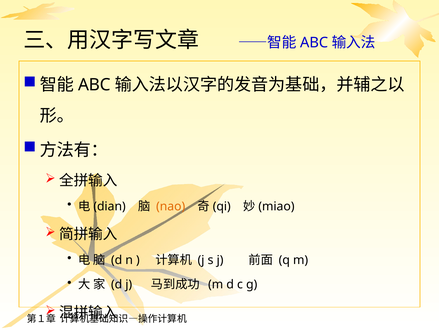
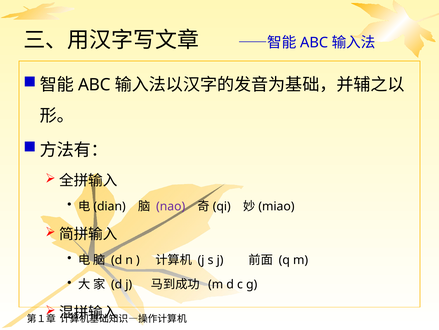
nao colour: orange -> purple (171, 206)
